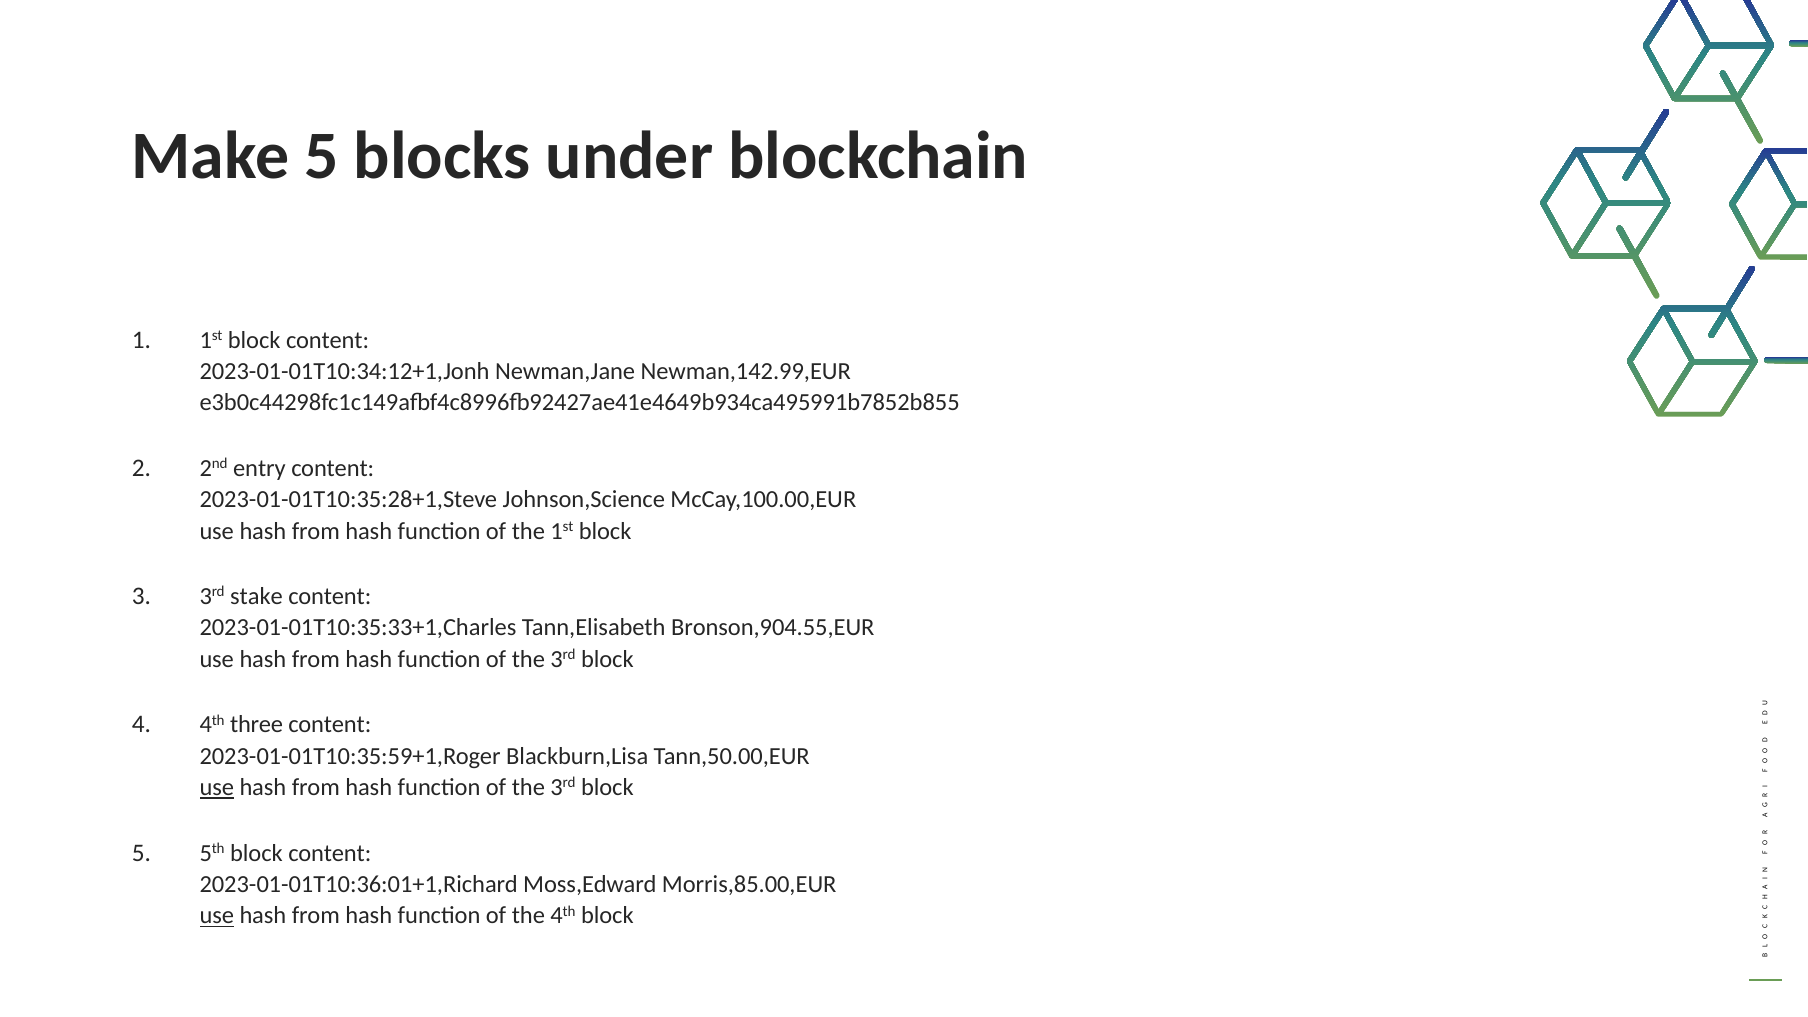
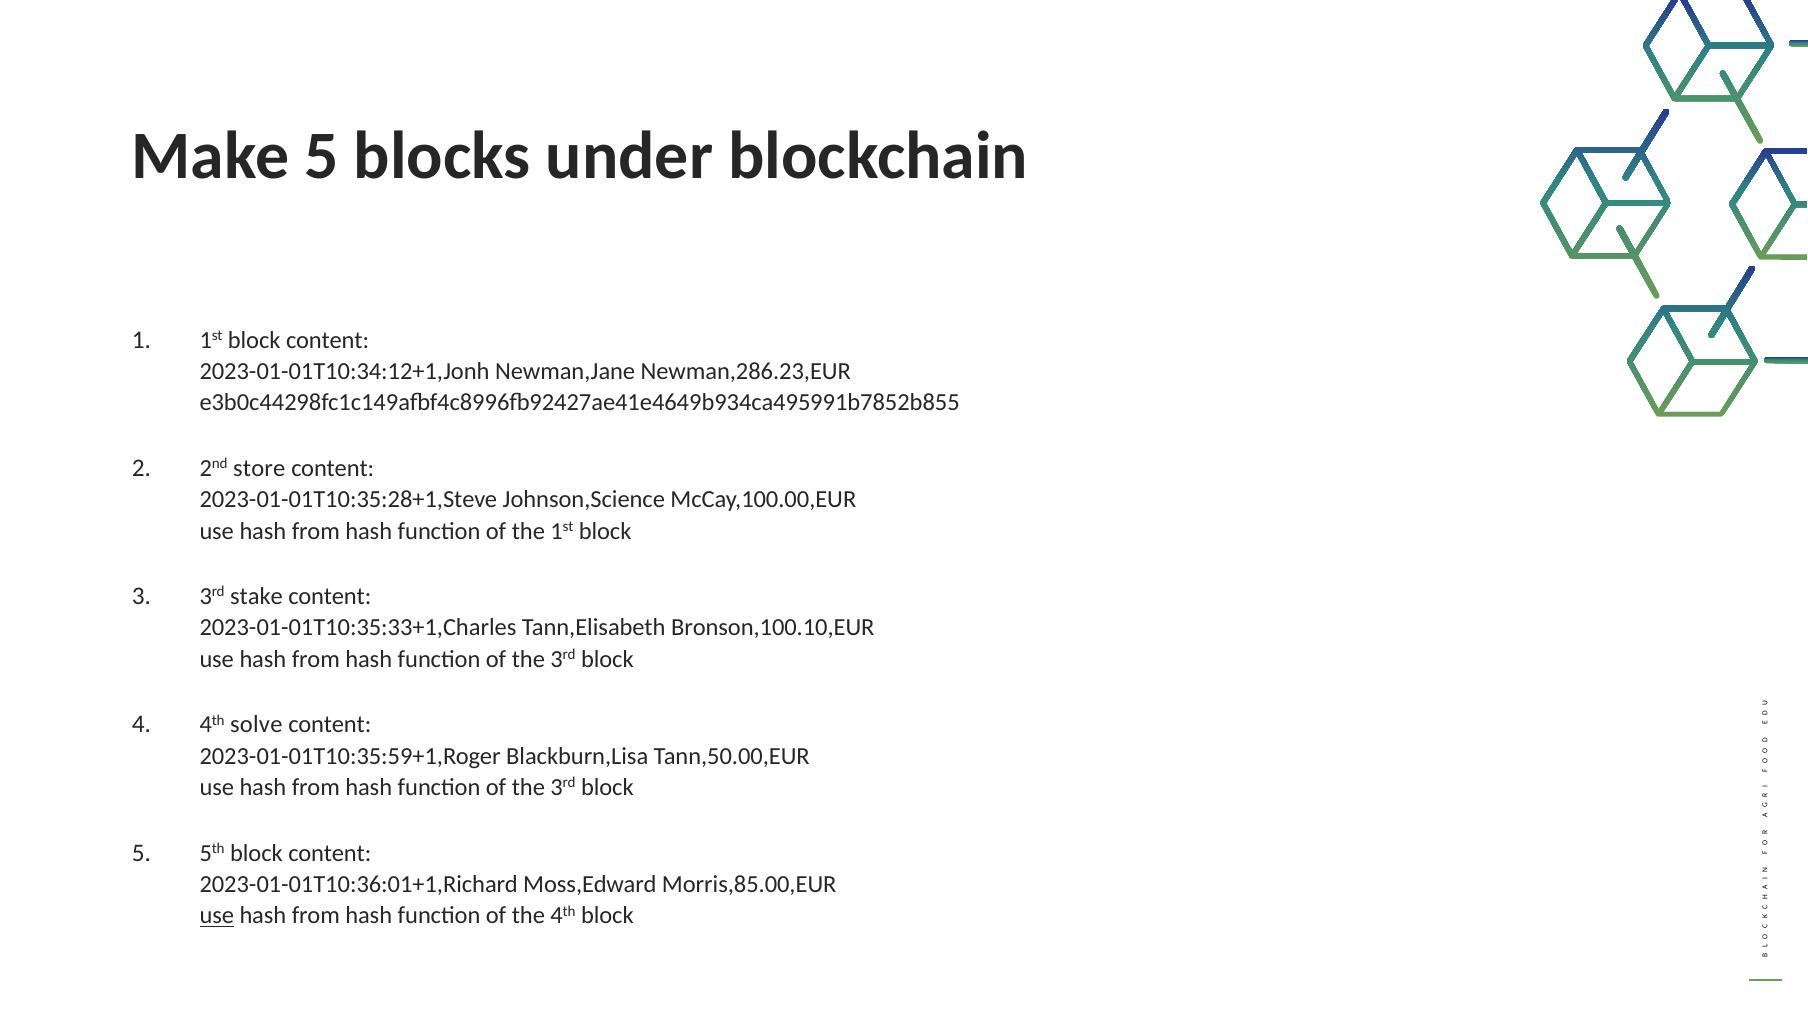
Newman,142.99,EUR: Newman,142.99,EUR -> Newman,286.23,EUR (746, 371)
entry: entry -> store (259, 468)
Bronson,904.55,EUR: Bronson,904.55,EUR -> Bronson,100.10,EUR (773, 628)
three: three -> solve (256, 725)
use underline: present -> none (217, 788)
